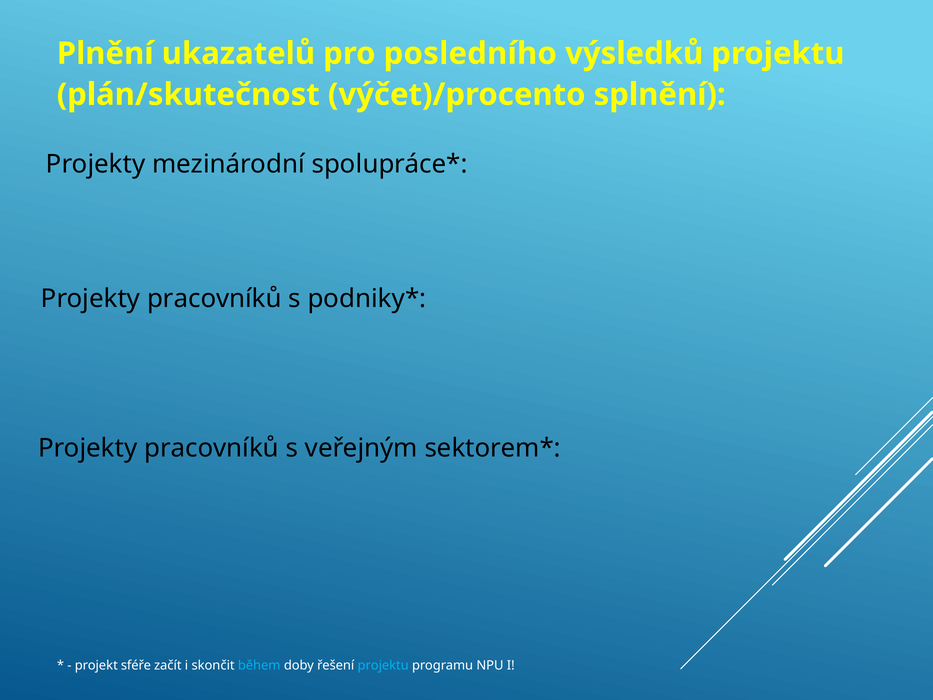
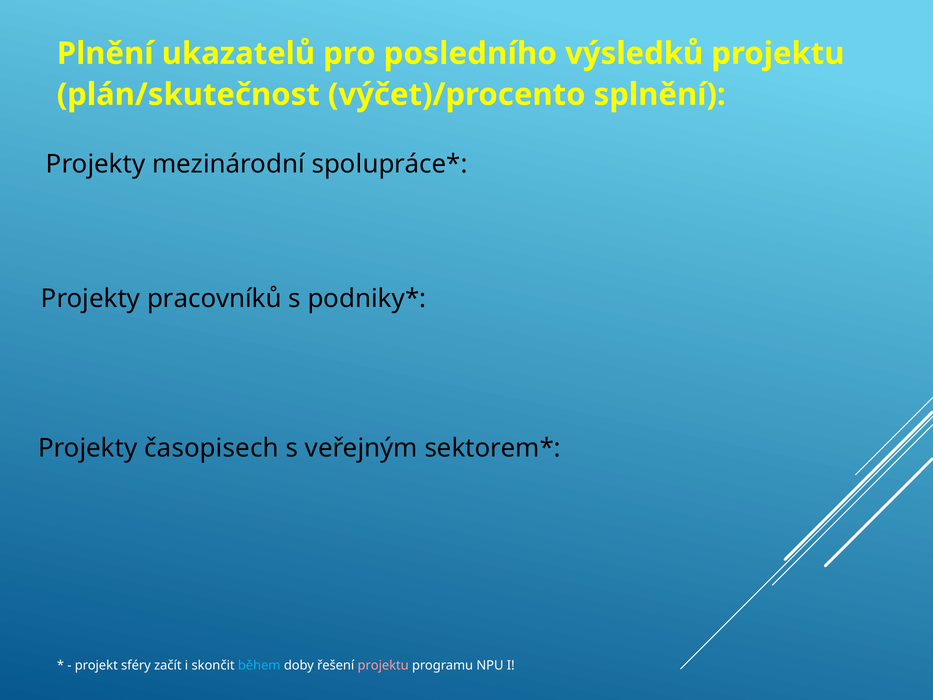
pracovníků: pracovníků -> časopisech (212, 448)
sféře: sféře -> sféry (136, 665)
projektu colour: light blue -> pink (383, 665)
